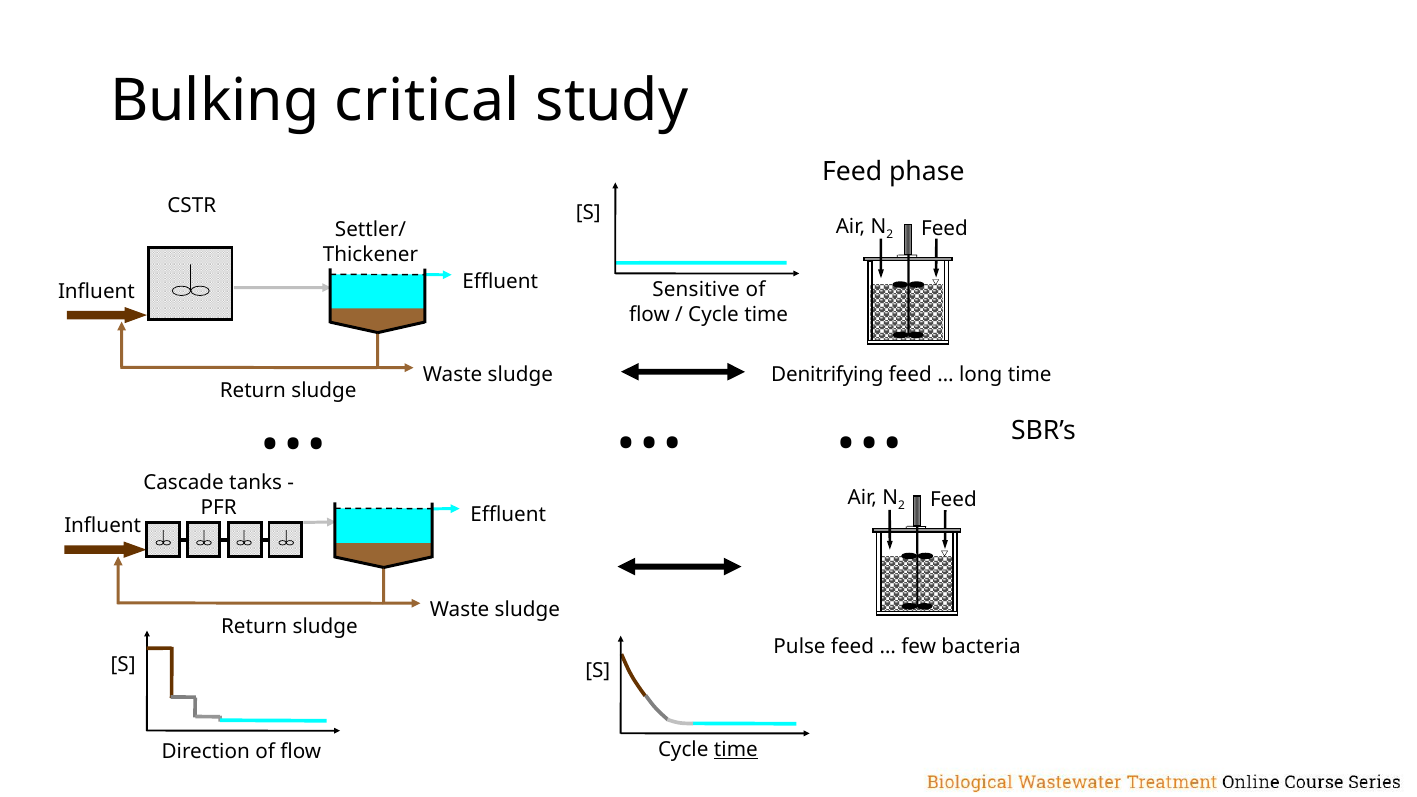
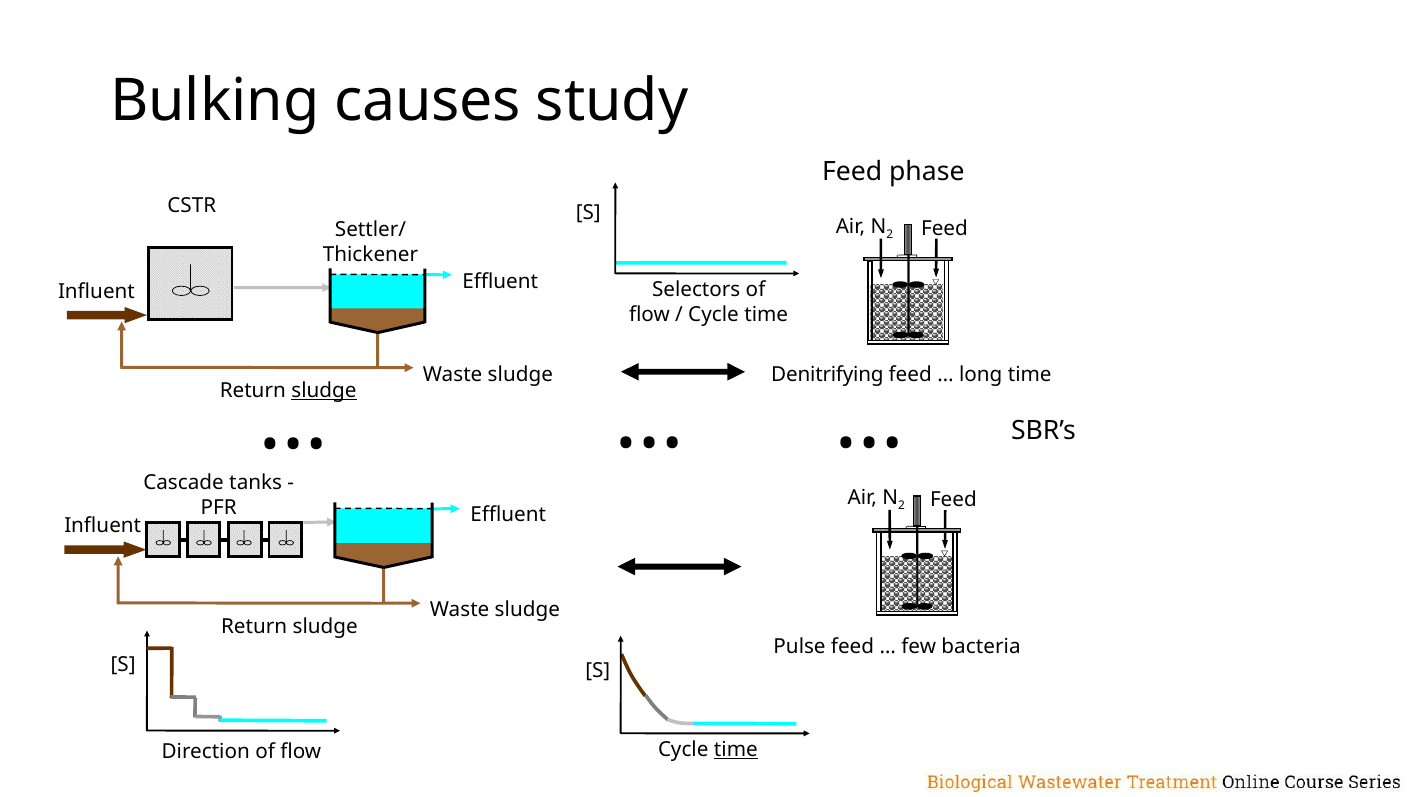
critical: critical -> causes (428, 101)
Sensitive: Sensitive -> Selectors (696, 290)
sludge underline: none -> present (324, 391)
